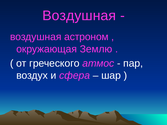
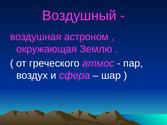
Воздушная: Воздушная -> Воздушный (79, 16)
